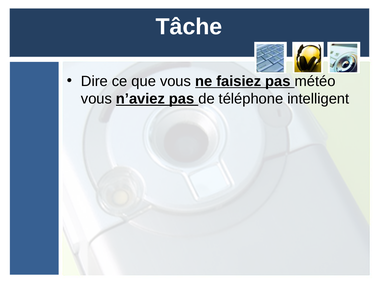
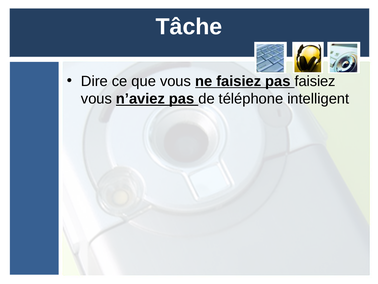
pas météo: météo -> faisiez (315, 81)
